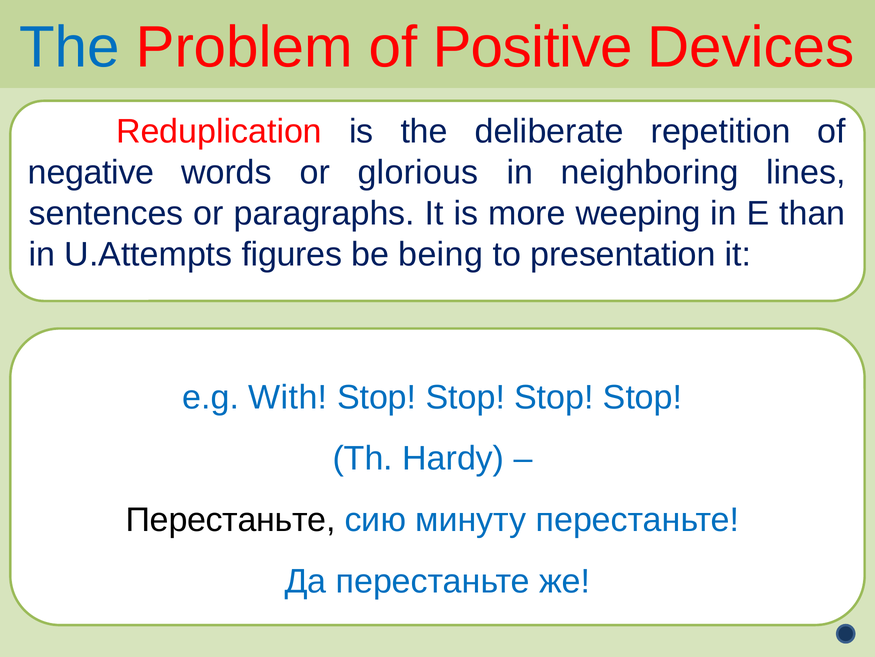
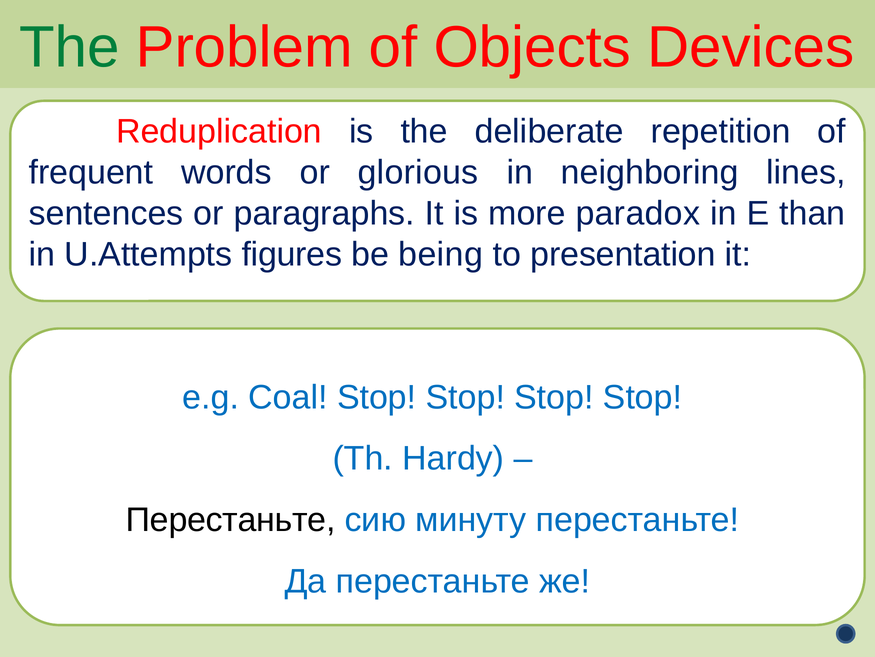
The colour: blue -> green (69, 47)
Positive: Positive -> Objects (532, 47)
negative: negative -> frequent (91, 172)
weeping: weeping -> paradox (638, 213)
With: With -> Coal (288, 397)
